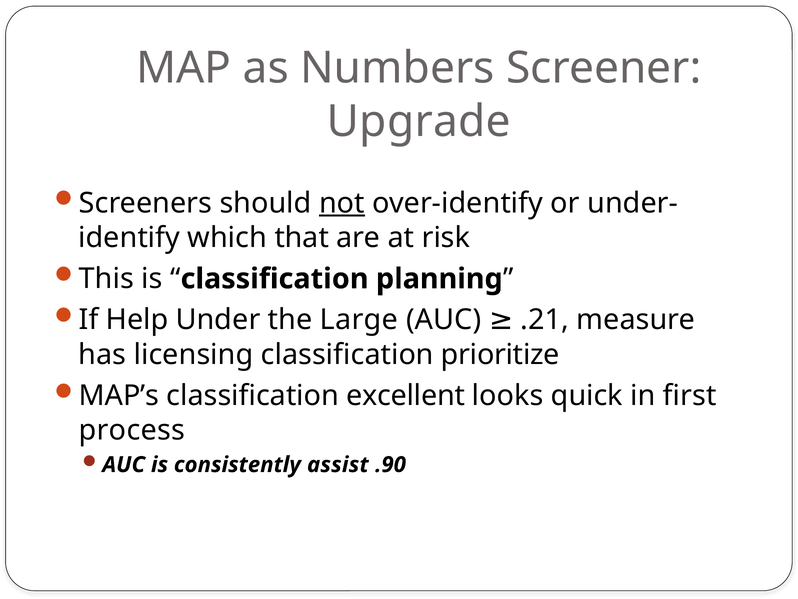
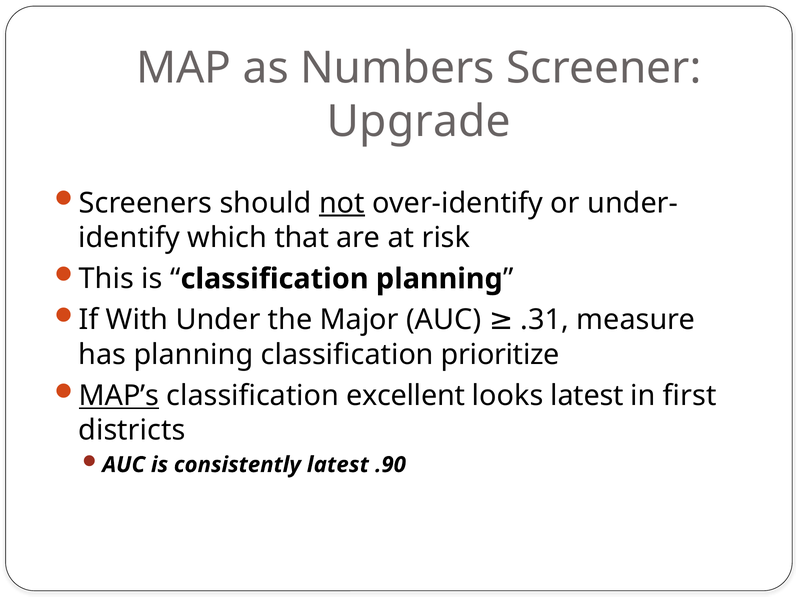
Help: Help -> With (137, 320)
Large: Large -> Major (359, 320)
.21: .21 -> .31 (545, 320)
has licensing: licensing -> planning (194, 354)
MAP’s underline: none -> present (119, 395)
looks quick: quick -> latest (587, 395)
process: process -> districts (132, 430)
consistently assist: assist -> latest (338, 464)
